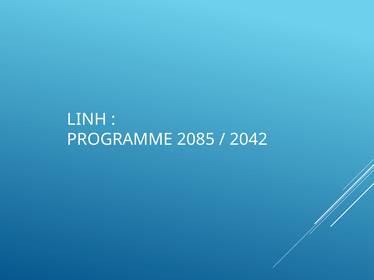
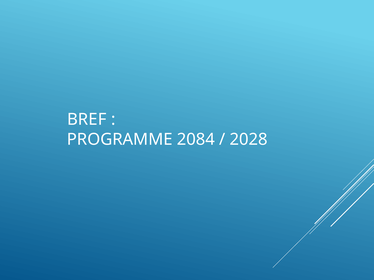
LINH: LINH -> BREF (87, 120)
2085: 2085 -> 2084 (196, 140)
2042: 2042 -> 2028 (249, 140)
